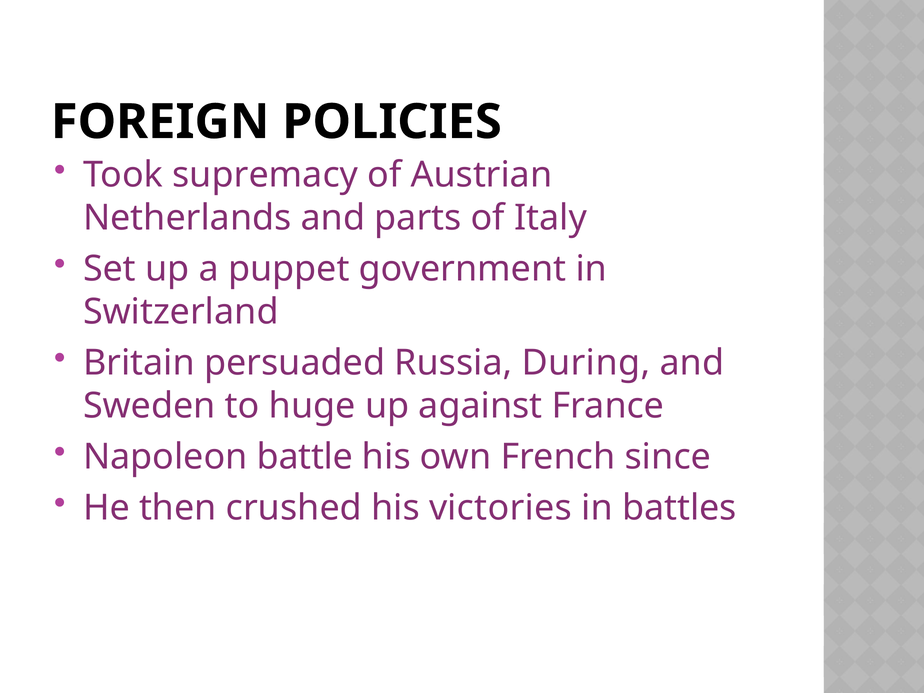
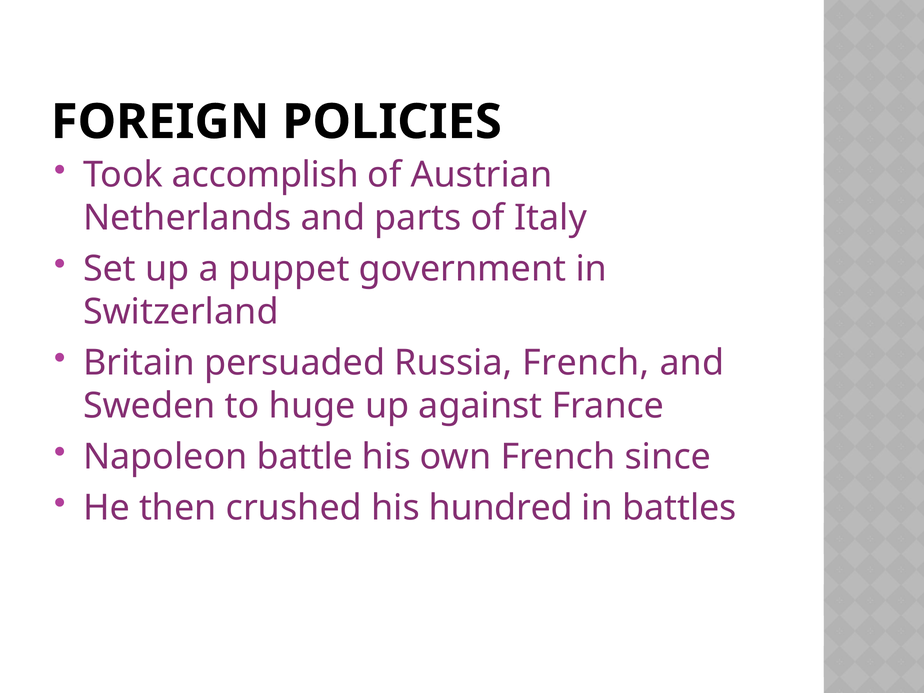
supremacy: supremacy -> accomplish (265, 175)
Russia During: During -> French (586, 363)
victories: victories -> hundred (501, 508)
